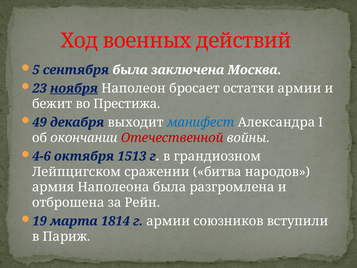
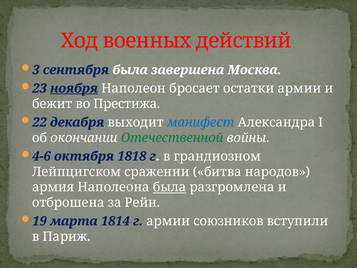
5: 5 -> 3 (36, 70)
заключена: заключена -> завершена (188, 70)
49: 49 -> 22 (40, 122)
Отечественной colour: red -> green (172, 138)
1513: 1513 -> 1818 (132, 156)
была underline: none -> present (169, 187)
